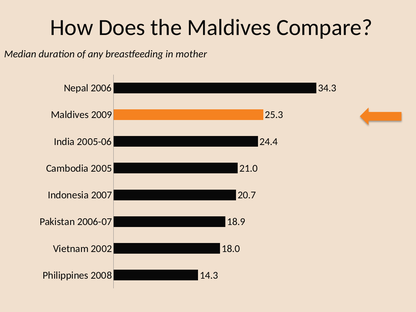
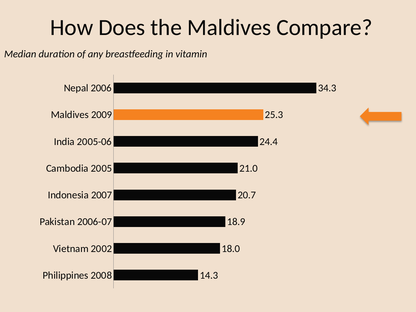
mother: mother -> vitamin (191, 54)
